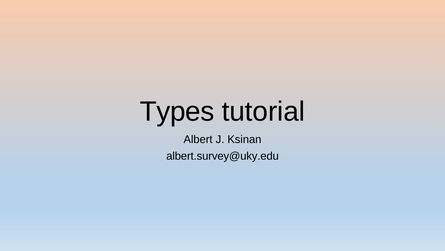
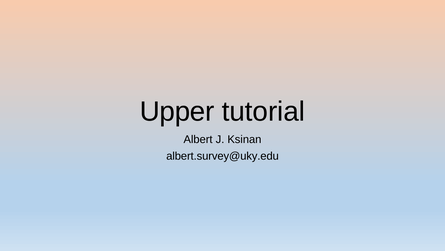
Types: Types -> Upper (177, 111)
